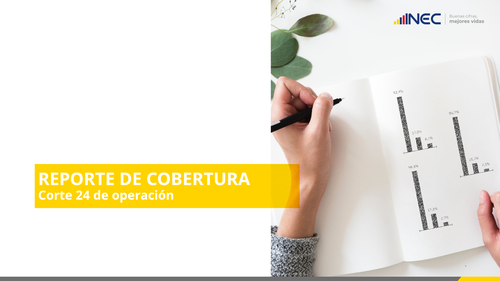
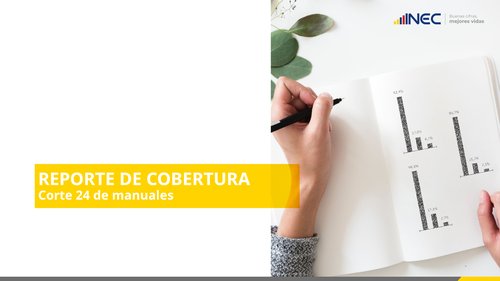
operación: operación -> manuales (143, 196)
